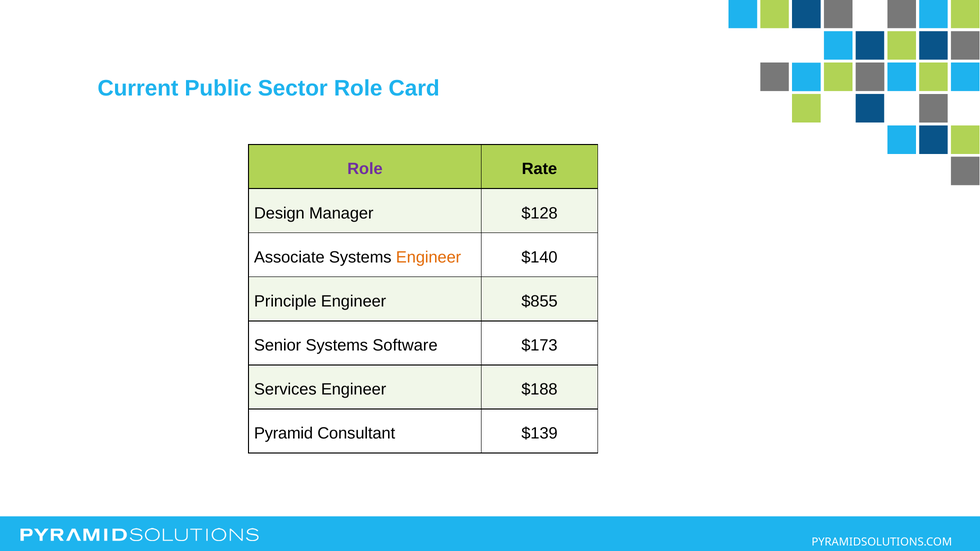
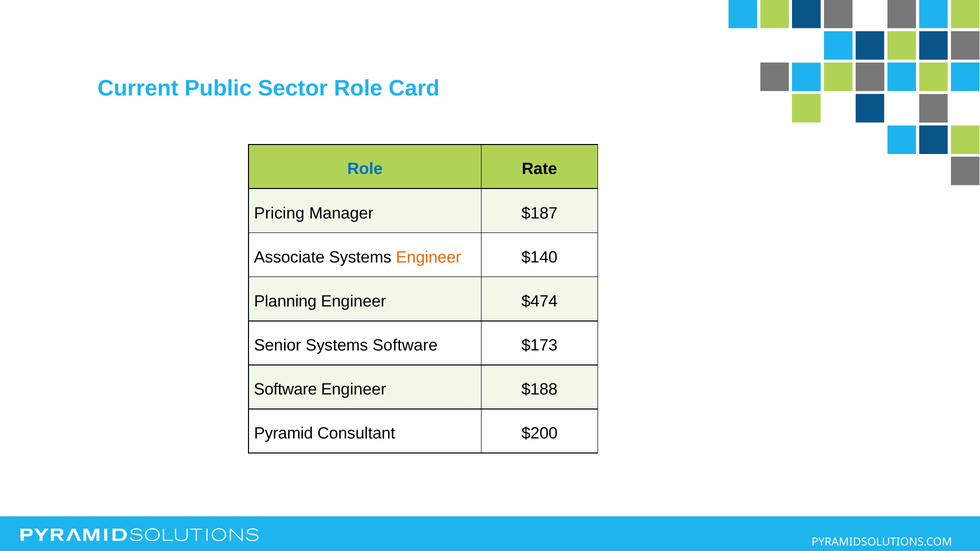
Role colour: purple -> blue (365, 169)
Design: Design -> Pricing (279, 213)
$128: $128 -> $187 (540, 213)
Principle: Principle -> Planning (285, 301)
$855: $855 -> $474 (540, 301)
Services: Services -> Software (285, 390)
$139: $139 -> $200 (540, 434)
